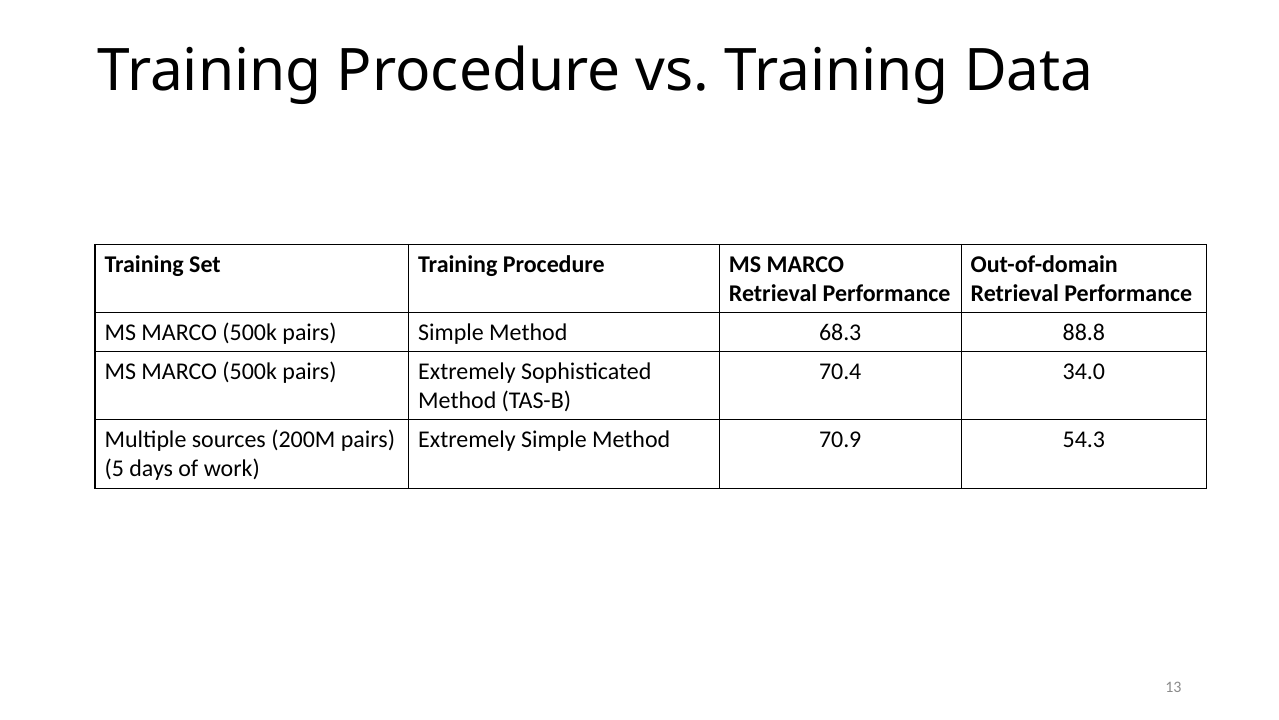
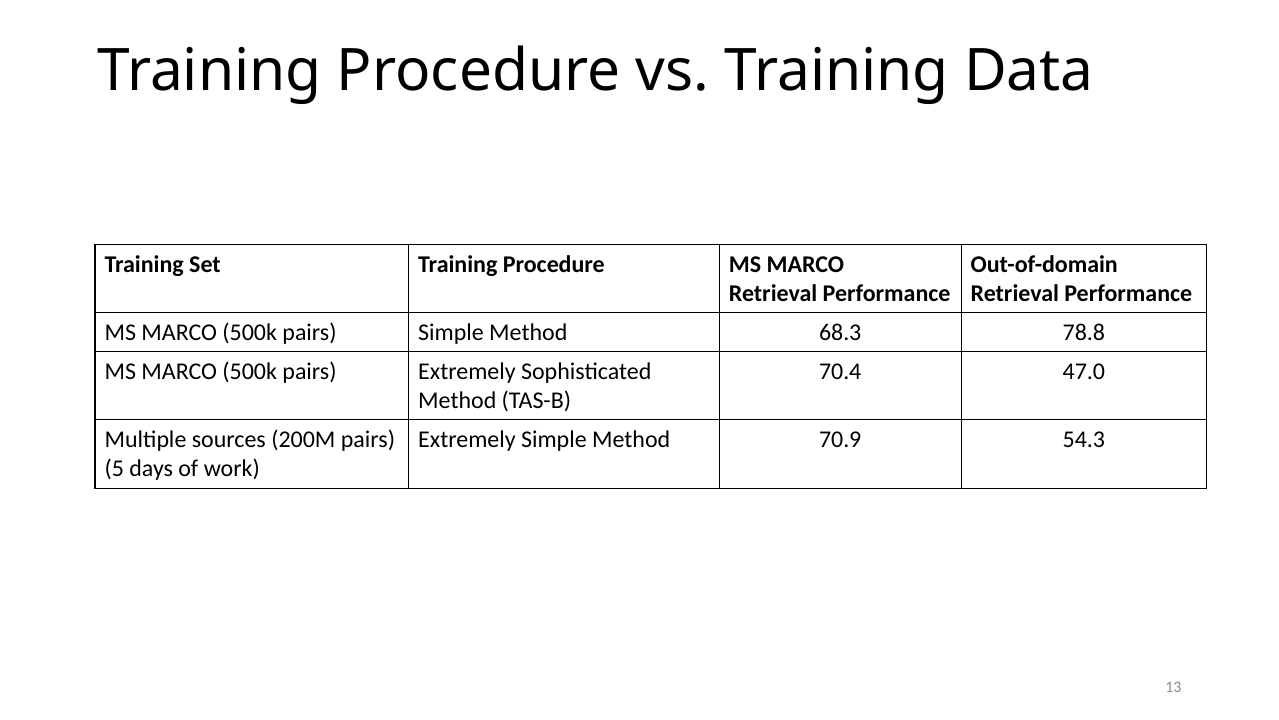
88.8: 88.8 -> 78.8 (1084, 332)
34.0: 34.0 -> 47.0 (1084, 371)
